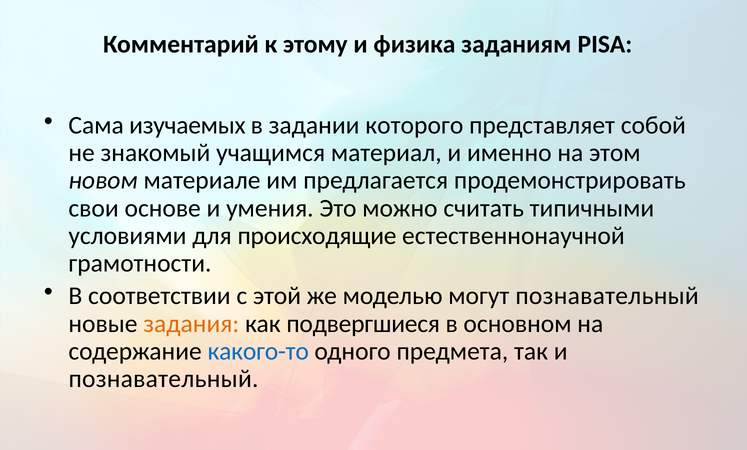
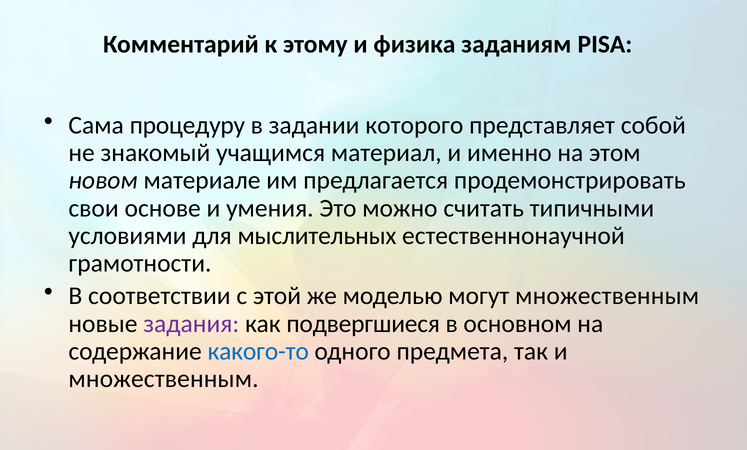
изучаемых: изучаемых -> процедуру (187, 126)
происходящие: происходящие -> мыслительных (317, 236)
могут познавательный: познавательный -> множественным (607, 296)
задания colour: orange -> purple (191, 324)
познавательный: познавательный -> множественным (164, 379)
